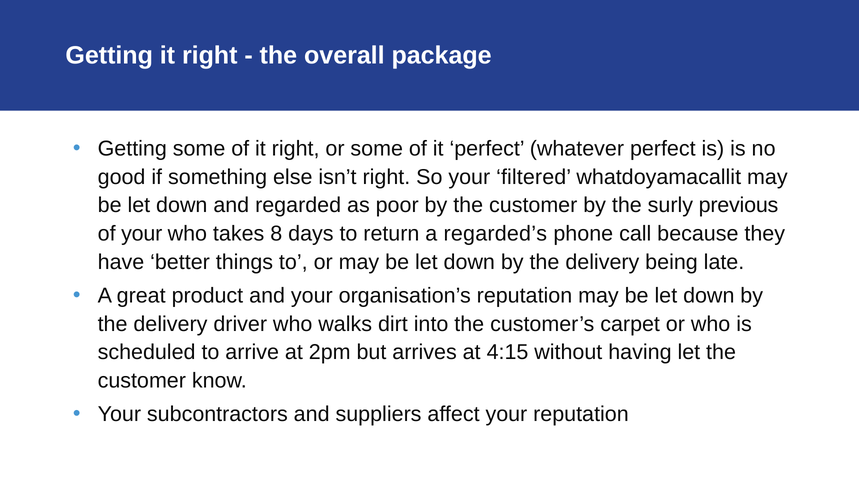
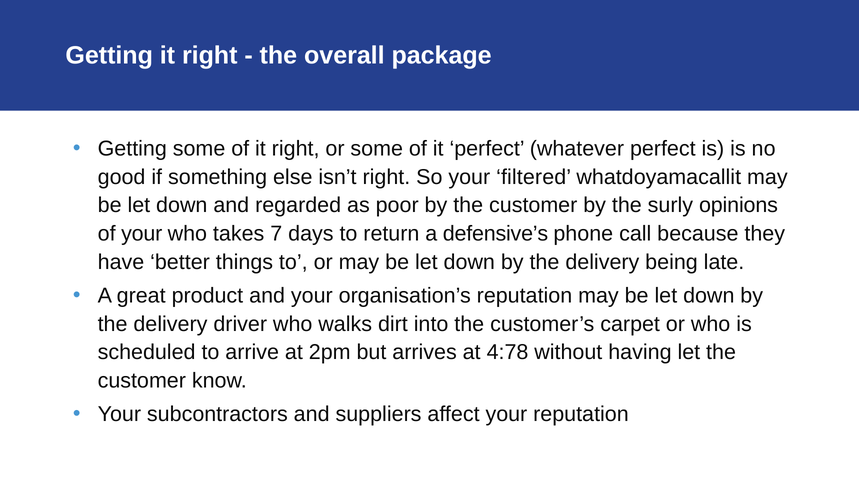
previous: previous -> opinions (738, 205)
8: 8 -> 7 (276, 234)
regarded’s: regarded’s -> defensive’s (496, 234)
4:15: 4:15 -> 4:78 (508, 352)
